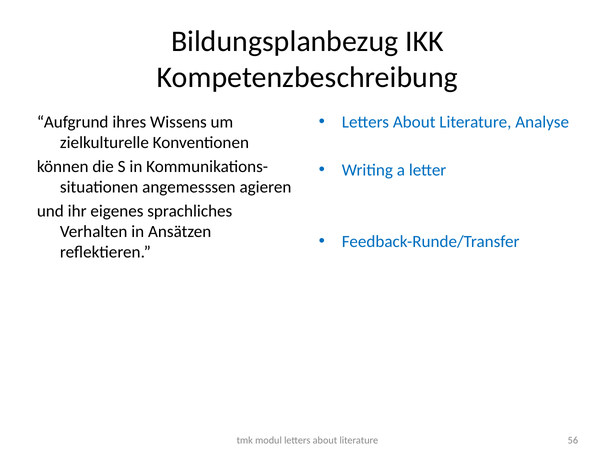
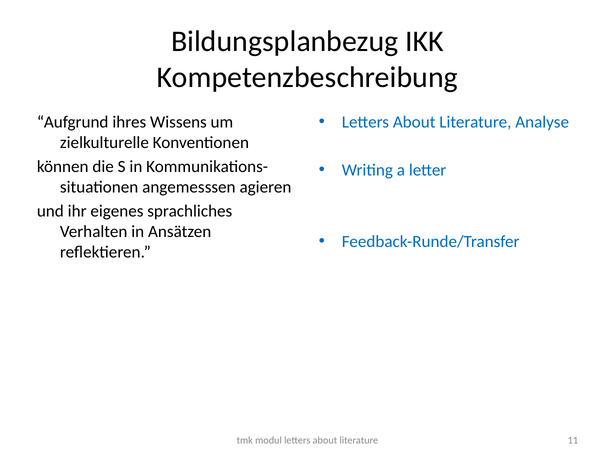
56: 56 -> 11 (573, 440)
